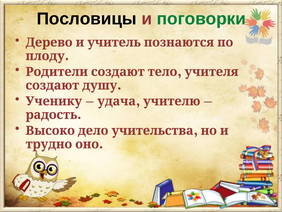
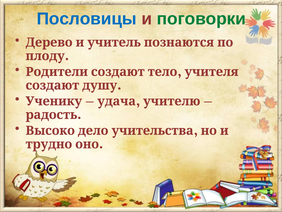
Пословицы colour: black -> blue (87, 19)
